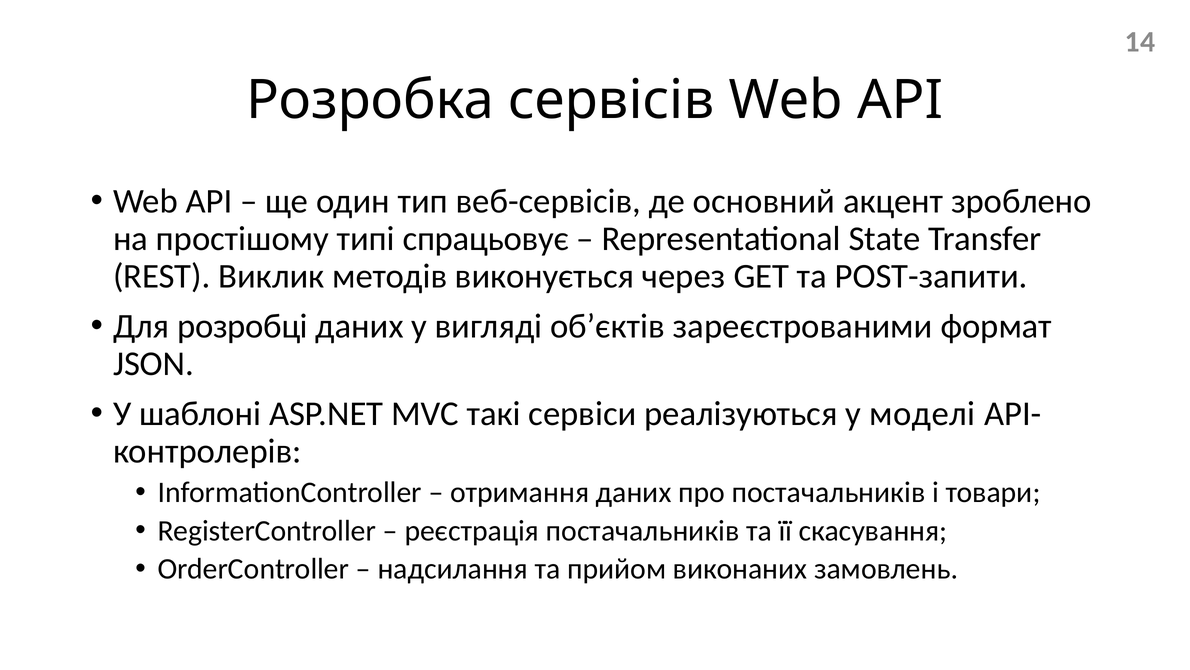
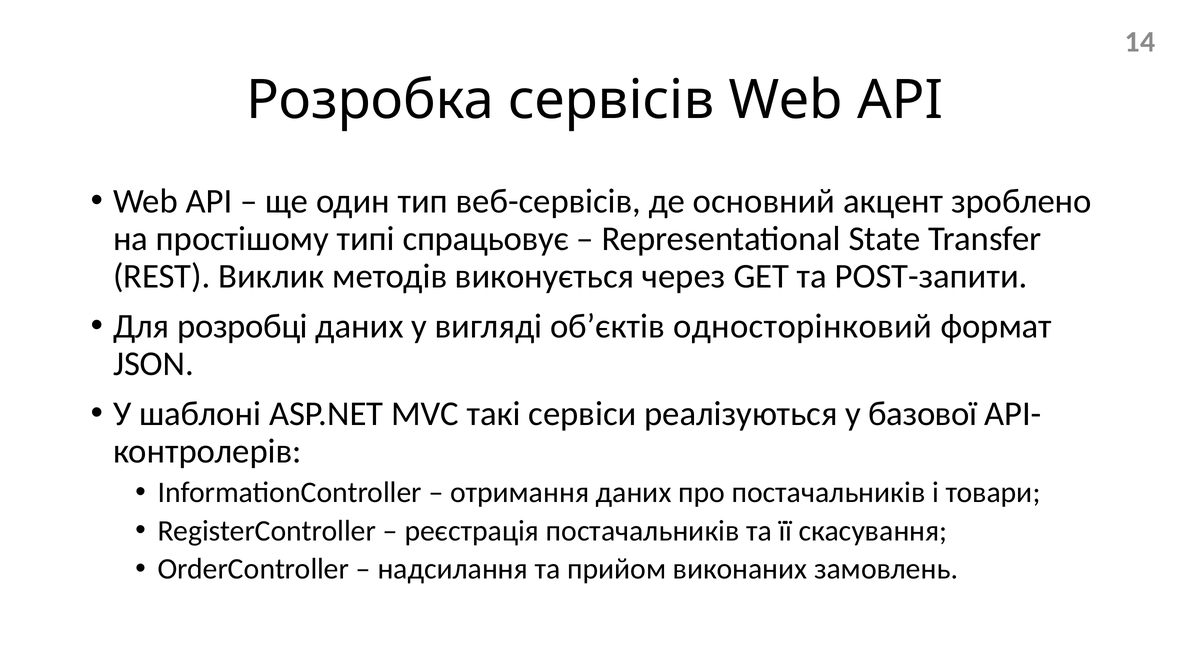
зареєстрованими: зареєстрованими -> односторінковий (803, 326)
моделі: моделі -> базової (923, 413)
